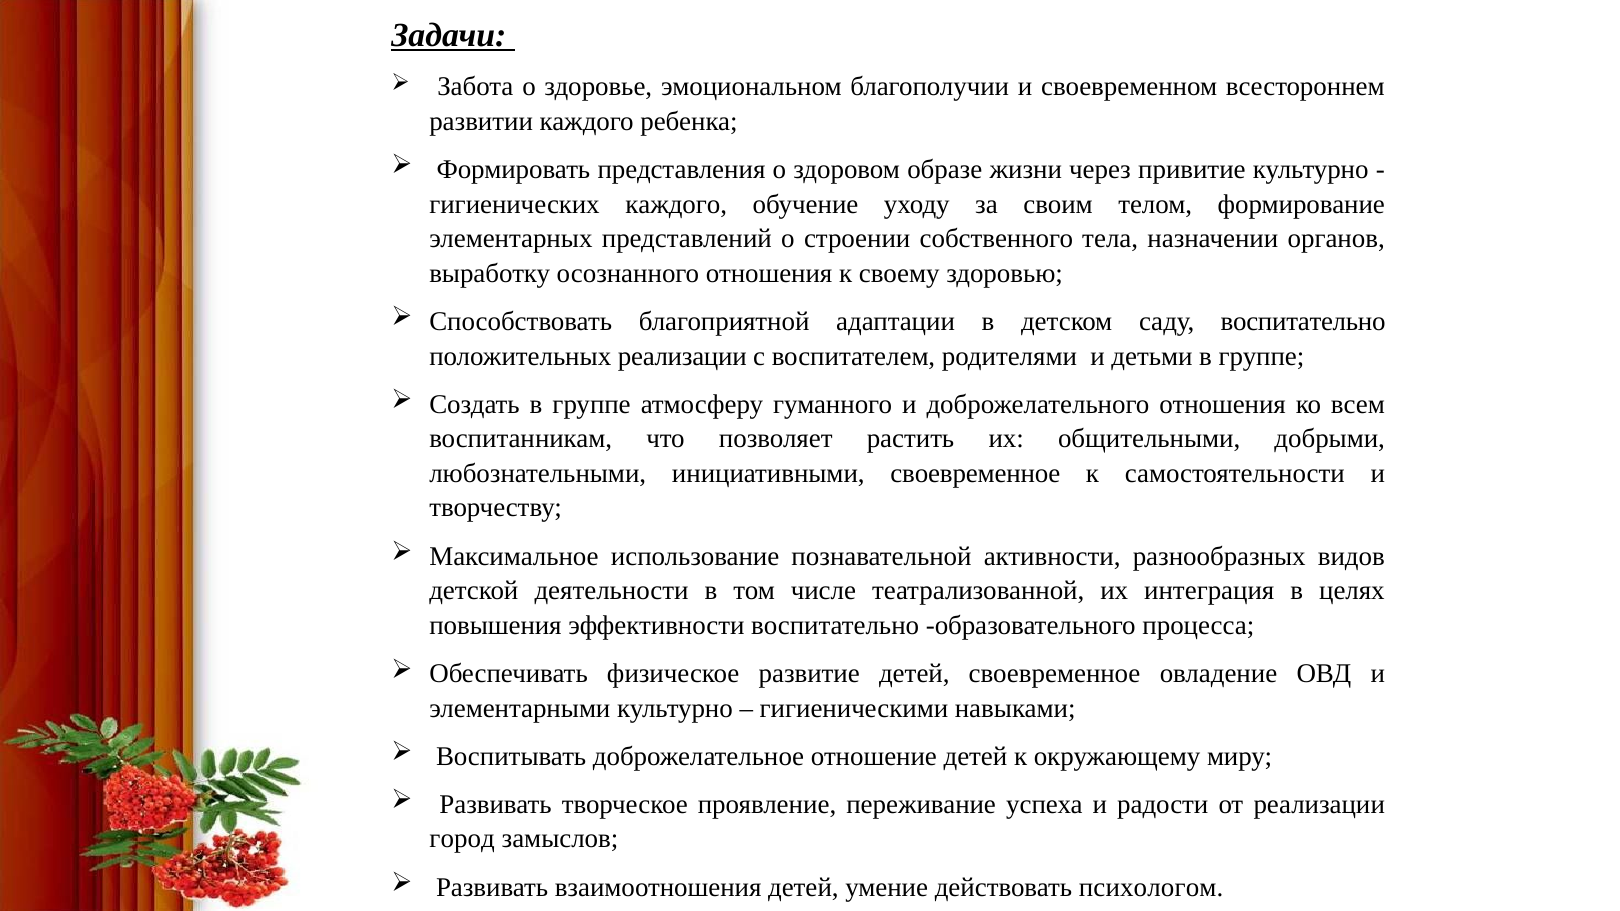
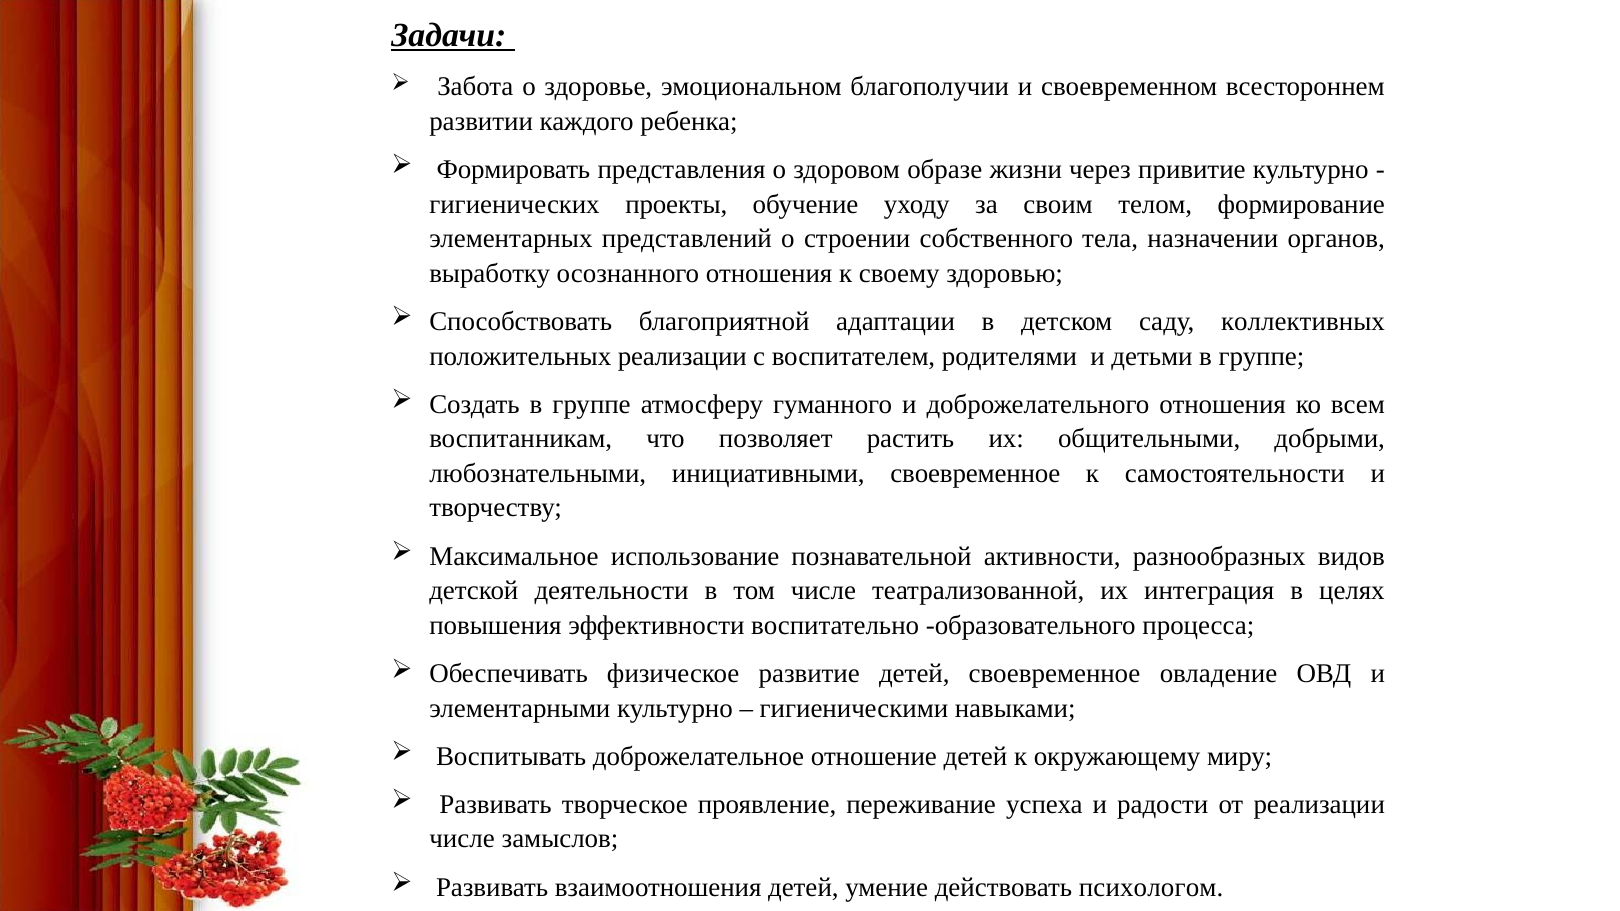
гигиенических каждого: каждого -> проекты (676, 204)
саду воспитательно: воспитательно -> коллективных (1303, 322)
город: город -> числе (462, 839)
